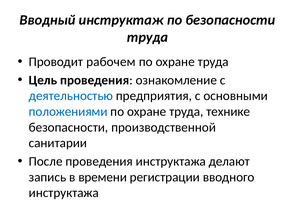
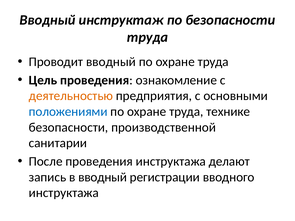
Проводит рабочем: рабочем -> вводный (111, 62)
деятельностью colour: blue -> orange (71, 96)
в времени: времени -> вводный (103, 177)
